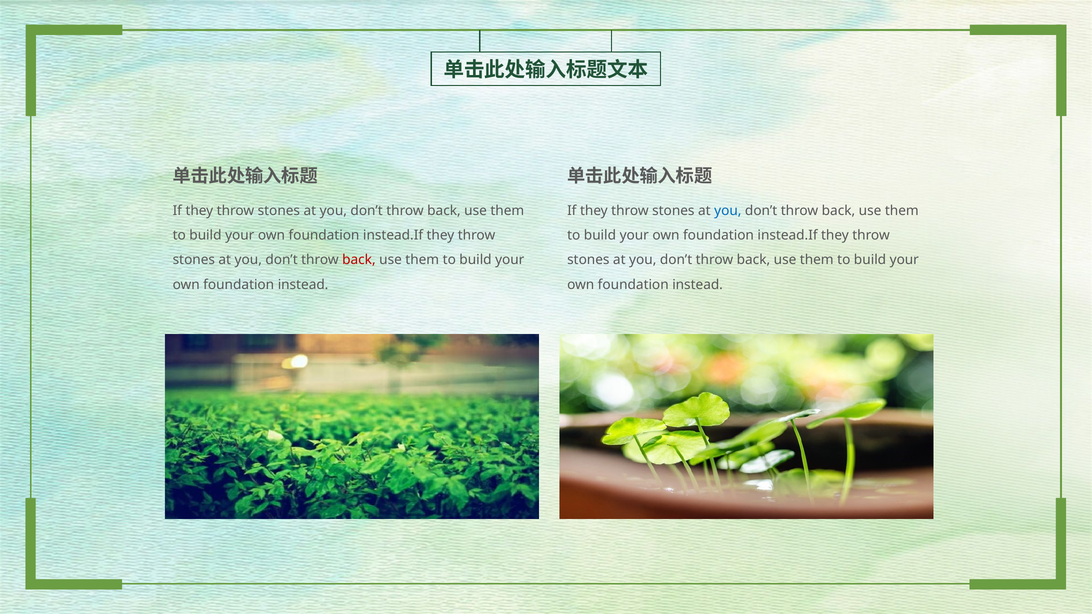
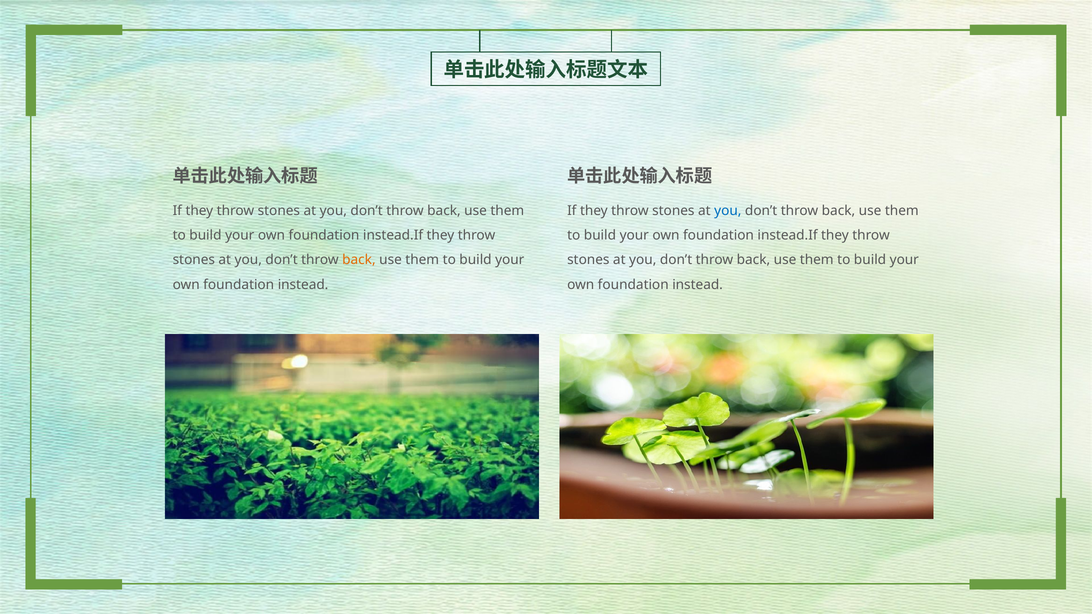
back colour: red -> orange (359, 260)
